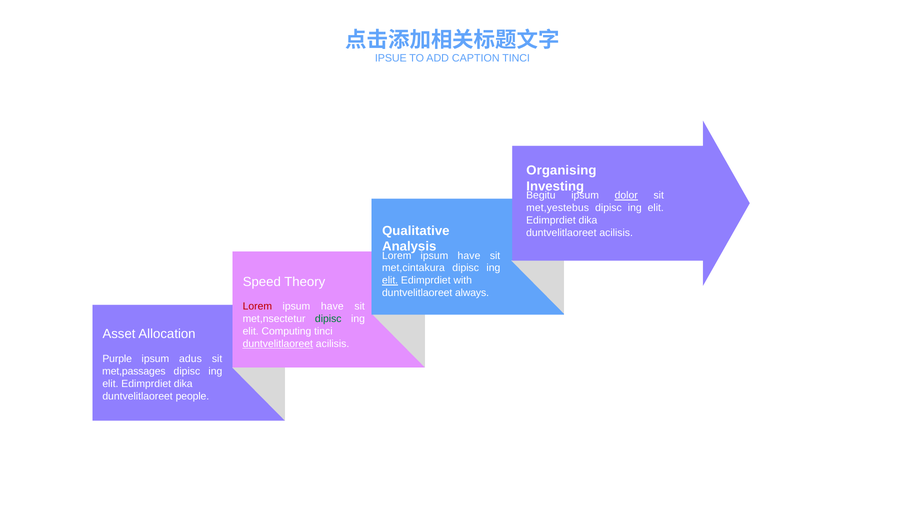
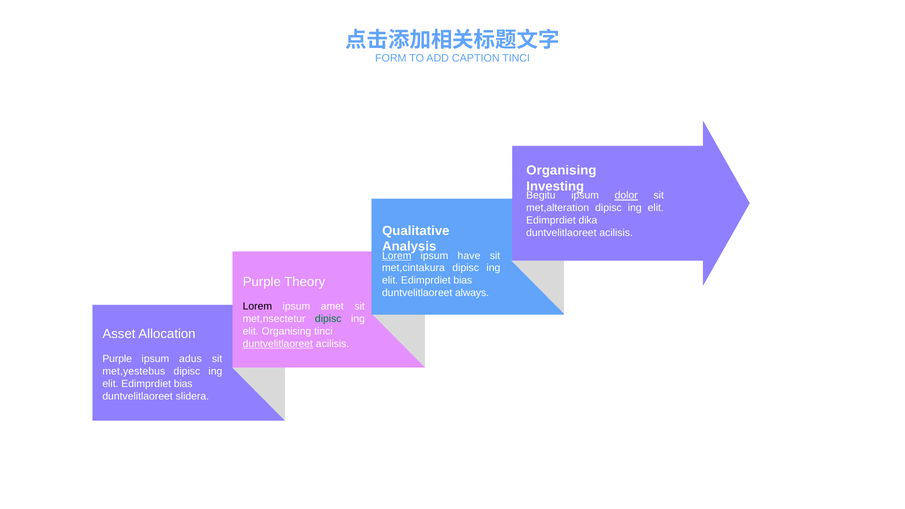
IPSUE: IPSUE -> FORM (391, 58)
met,yestebus: met,yestebus -> met,alteration (558, 208)
Lorem underline: none -> present (397, 256)
Speed: Speed -> Purple (262, 282)
elit underline: present -> none (390, 281)
with: with -> bias (463, 281)
Lorem colour: red -> black (257, 307)
have: have -> amet (332, 307)
elit Computing: Computing -> Organising (286, 331)
met,passages: met,passages -> met,yestebus (134, 371)
dika: dika -> bias (183, 384)
people: people -> slidera (192, 396)
